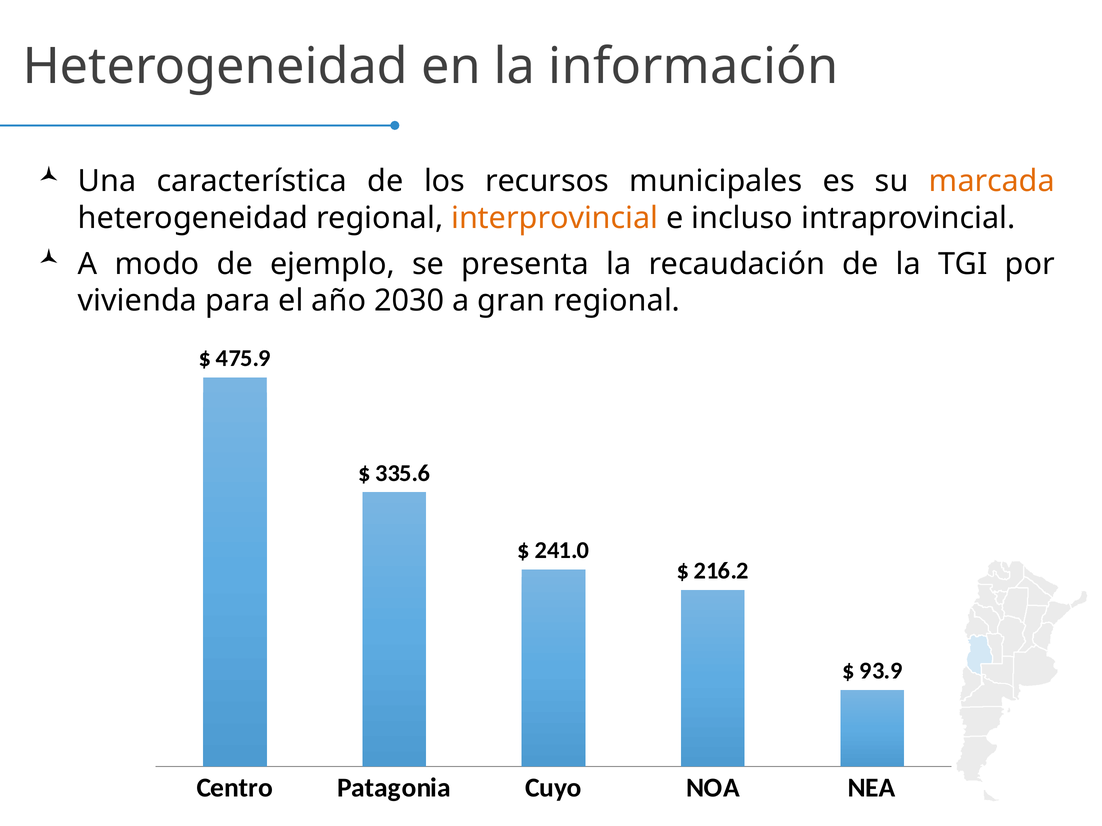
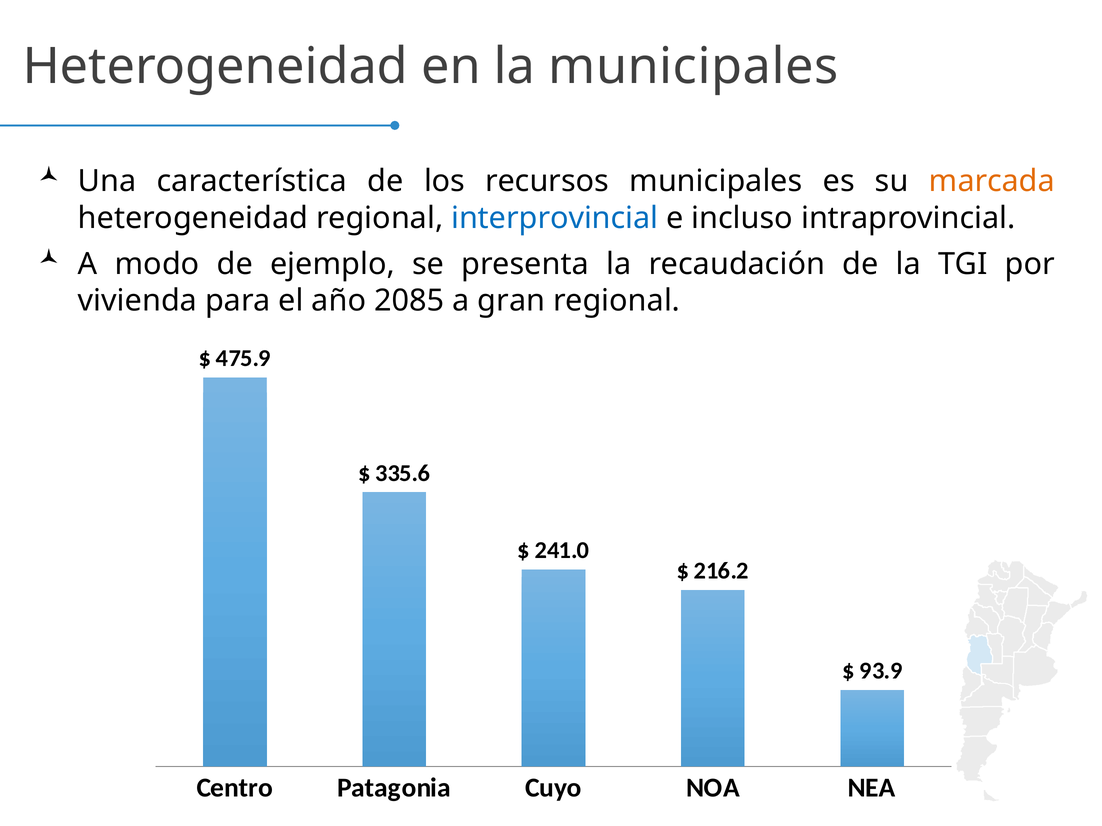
la información: información -> municipales (693, 66)
interprovincial colour: orange -> blue (555, 218)
2030: 2030 -> 2085 (409, 301)
